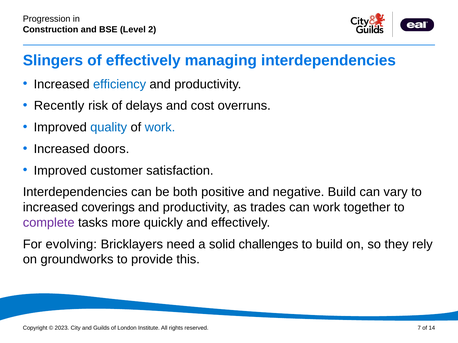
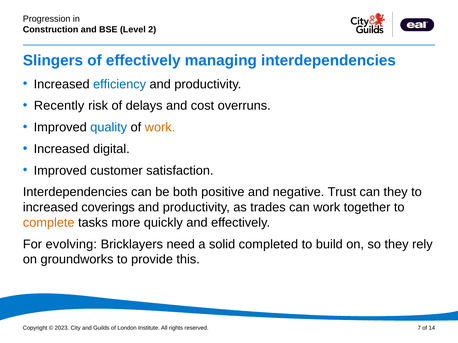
work colour: blue -> orange (160, 128)
doors: doors -> digital (111, 149)
negative Build: Build -> Trust (342, 192)
can vary: vary -> they (396, 192)
complete colour: purple -> orange (49, 223)
challenges: challenges -> completed (268, 245)
